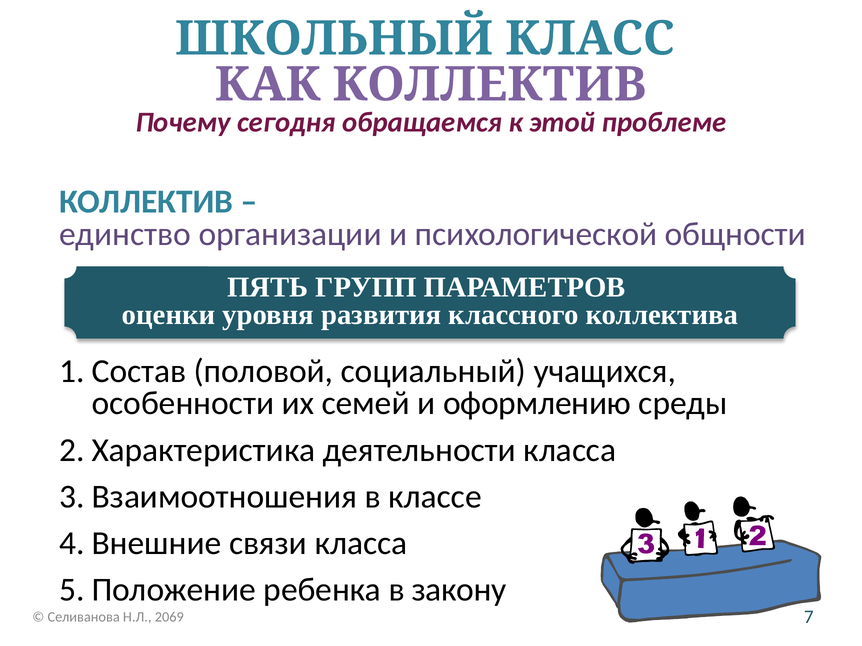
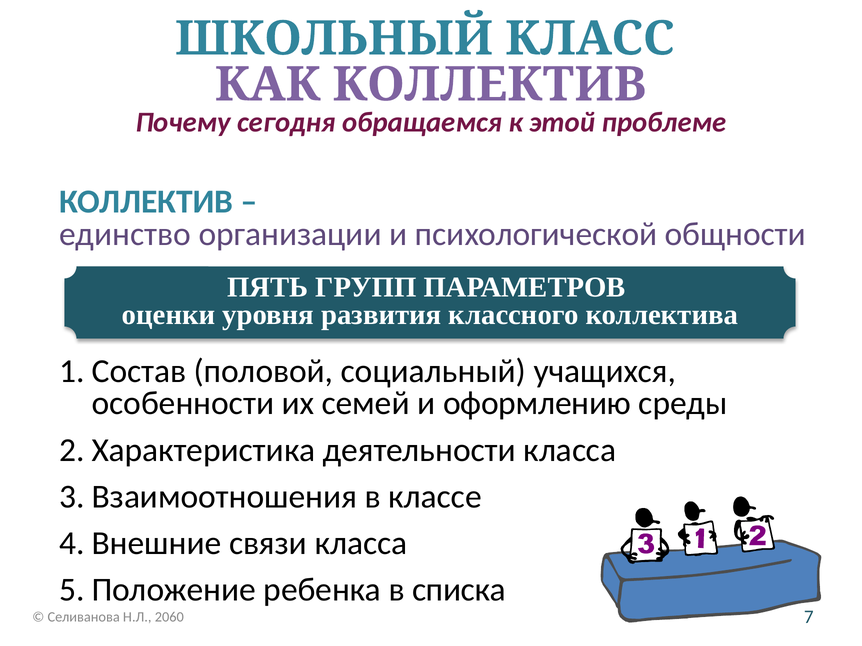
закону: закону -> списка (459, 590)
2069: 2069 -> 2060 (169, 617)
